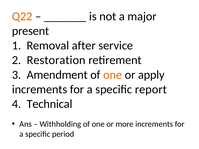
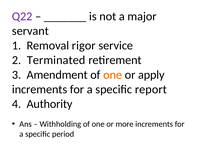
Q22 colour: orange -> purple (22, 16)
present: present -> servant (30, 31)
after: after -> rigor (84, 46)
Restoration: Restoration -> Terminated (56, 60)
Technical: Technical -> Authority (50, 104)
